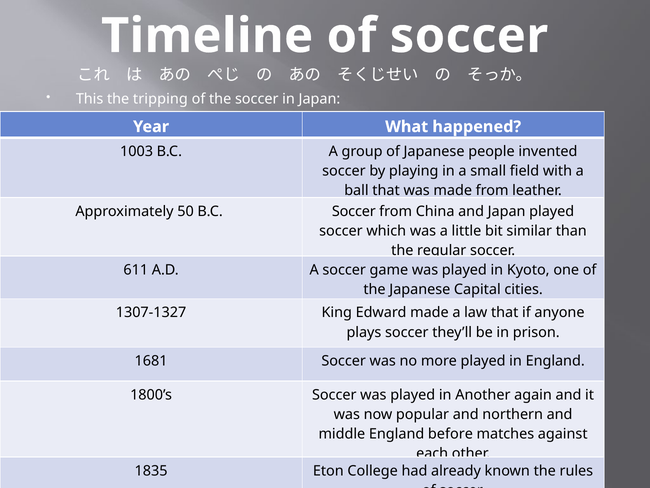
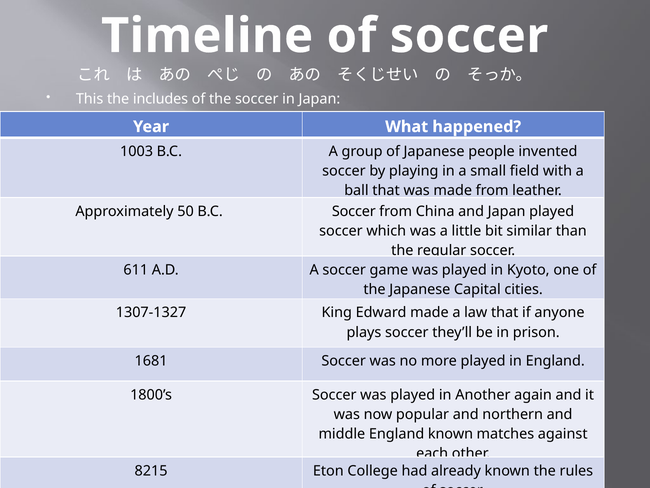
tripping: tripping -> includes (161, 99)
England before: before -> known (451, 434)
1835: 1835 -> 8215 (151, 470)
